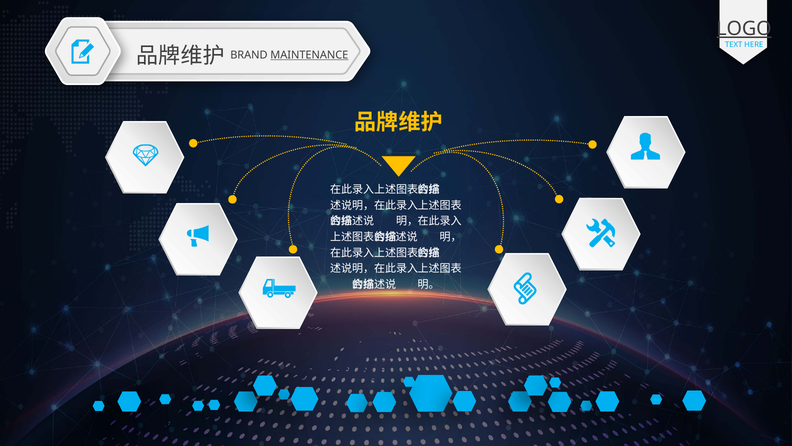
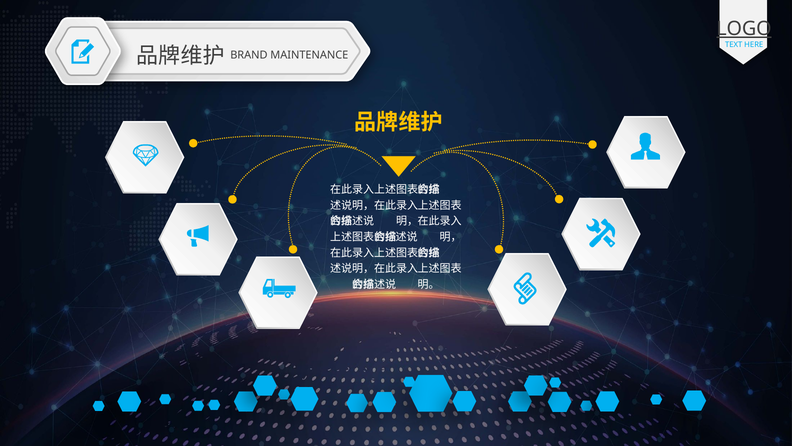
MAINTENANCE underline: present -> none (309, 55)
